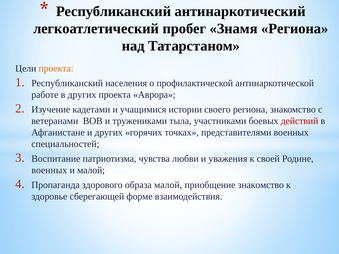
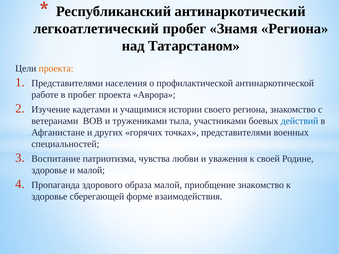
Республиканский: Республиканский -> Представителями (67, 83)
в других: других -> пробег (82, 95)
действий colour: red -> blue (300, 121)
военных: военных -> здоровье (49, 170)
